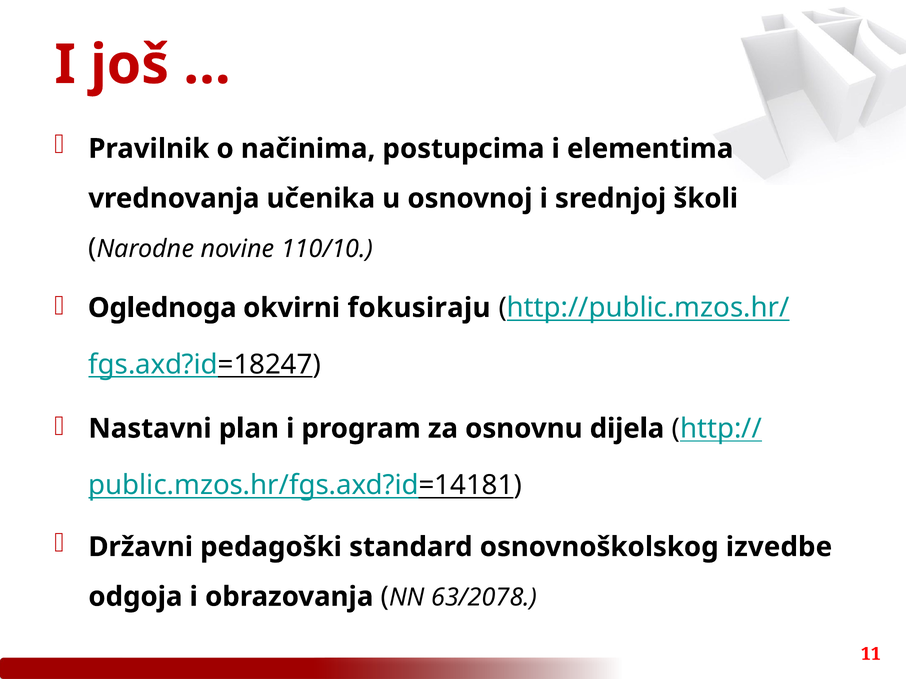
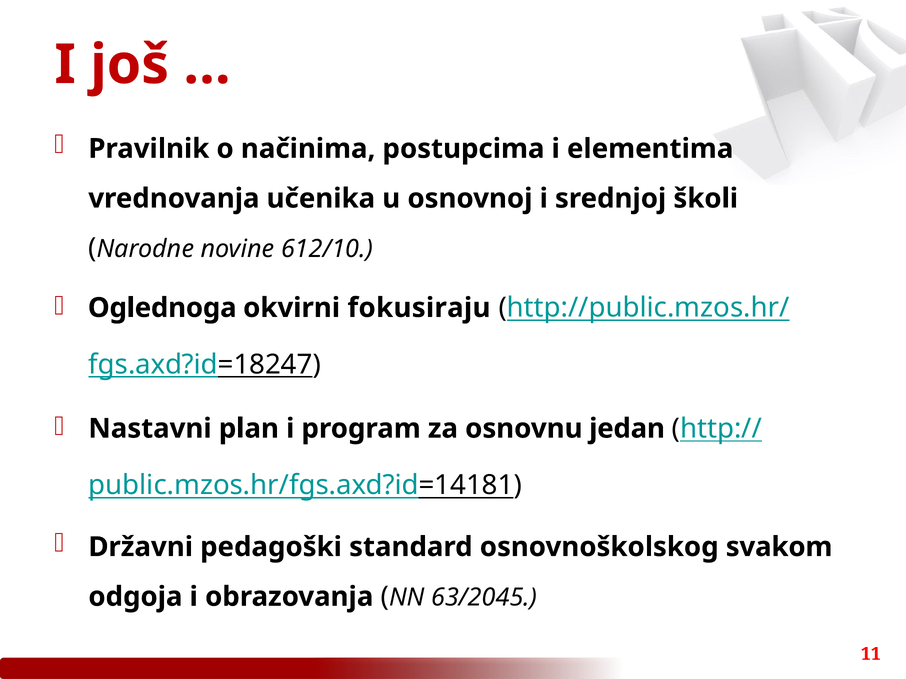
110/10: 110/10 -> 612/10 (327, 249)
dijela: dijela -> jedan (627, 429)
izvedbe: izvedbe -> svakom (779, 547)
63/2078: 63/2078 -> 63/2045 (484, 598)
